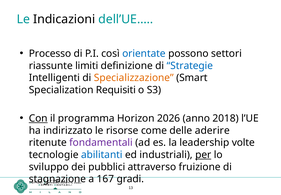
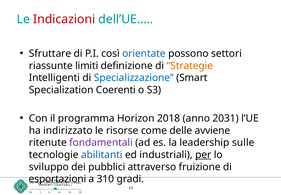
Indicazioni colour: black -> red (64, 19)
Processo: Processo -> Sfruttare (50, 53)
Strategie colour: blue -> orange (190, 66)
Specializzazione colour: orange -> blue (134, 78)
Requisiti: Requisiti -> Coerenti (116, 90)
Con underline: present -> none (38, 118)
2026: 2026 -> 2018 (169, 118)
2018: 2018 -> 2031 (226, 118)
aderire: aderire -> avviene (212, 130)
volte: volte -> sulle (243, 142)
stagnazione: stagnazione -> esportazioni (57, 179)
167: 167 -> 310 (105, 179)
